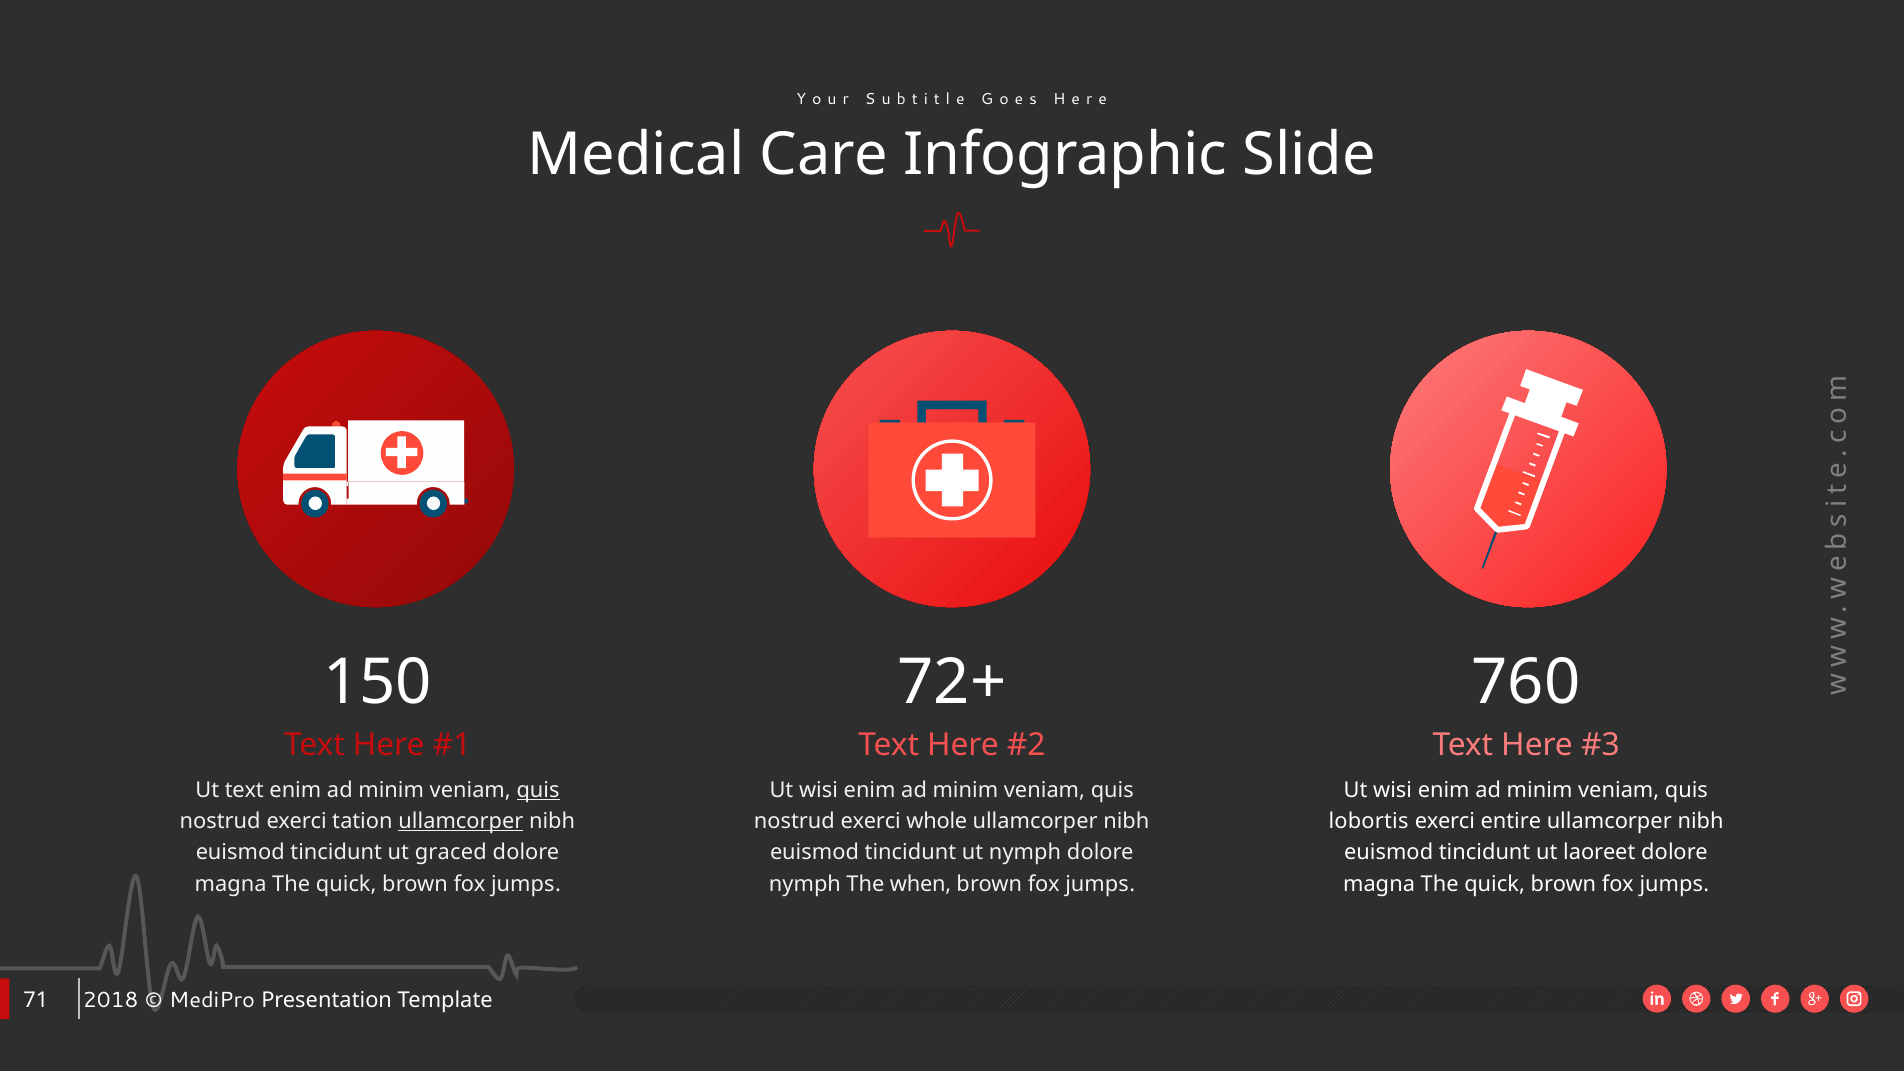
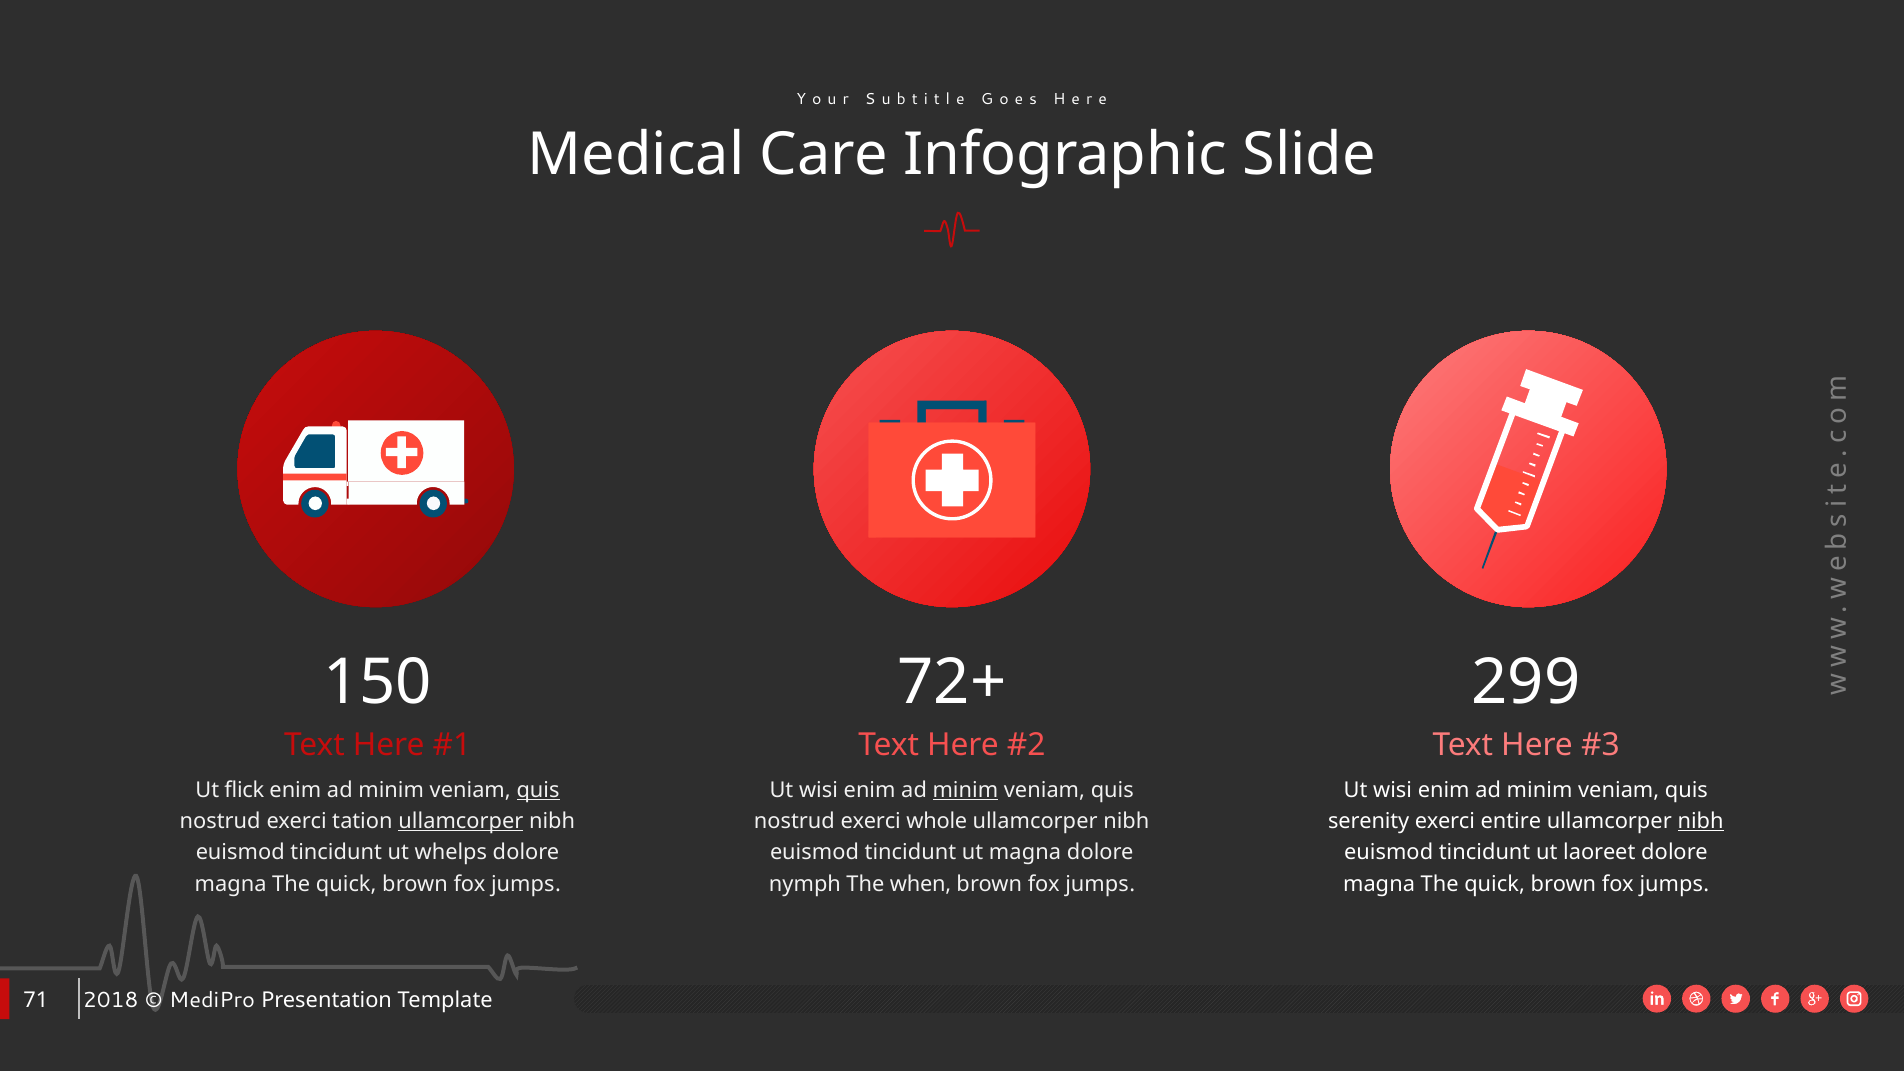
760: 760 -> 299 (1526, 683)
Ut text: text -> flick (244, 790)
minim underline: none -> present (965, 790)
lobortis: lobortis -> serenity (1369, 821)
nibh underline: none -> present (1701, 821)
graced: graced -> whelps (451, 853)
ut nymph: nymph -> magna (1025, 853)
